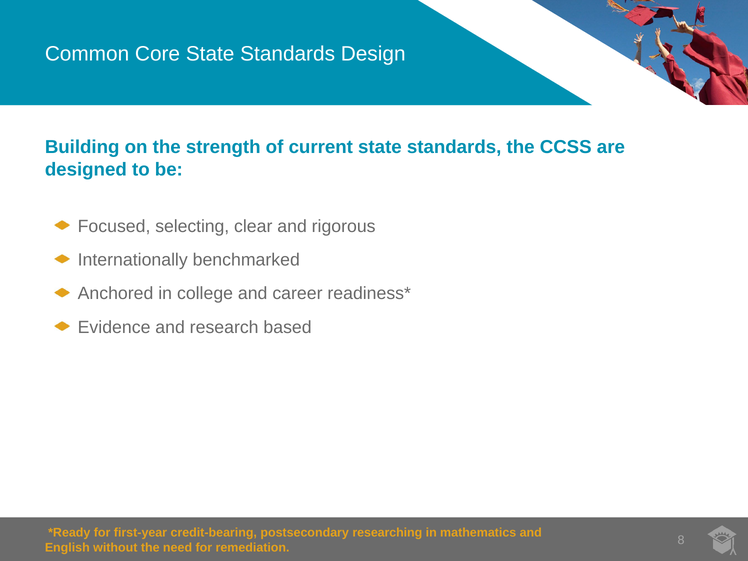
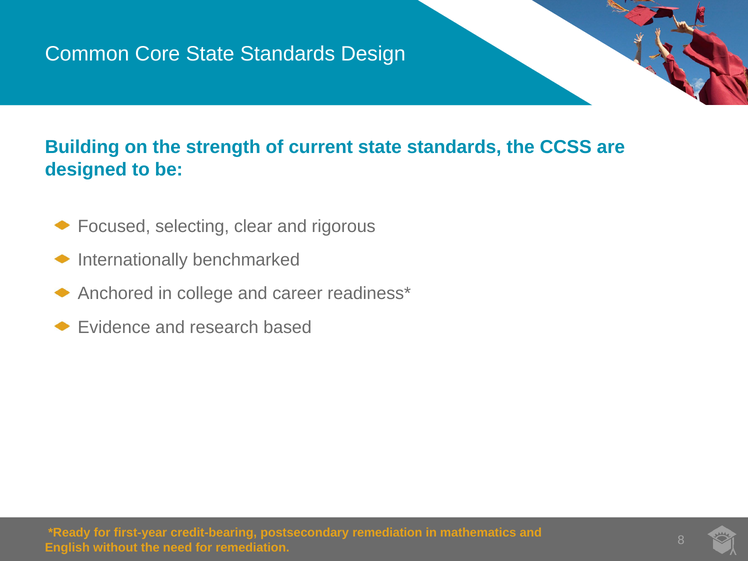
postsecondary researching: researching -> remediation (387, 533)
